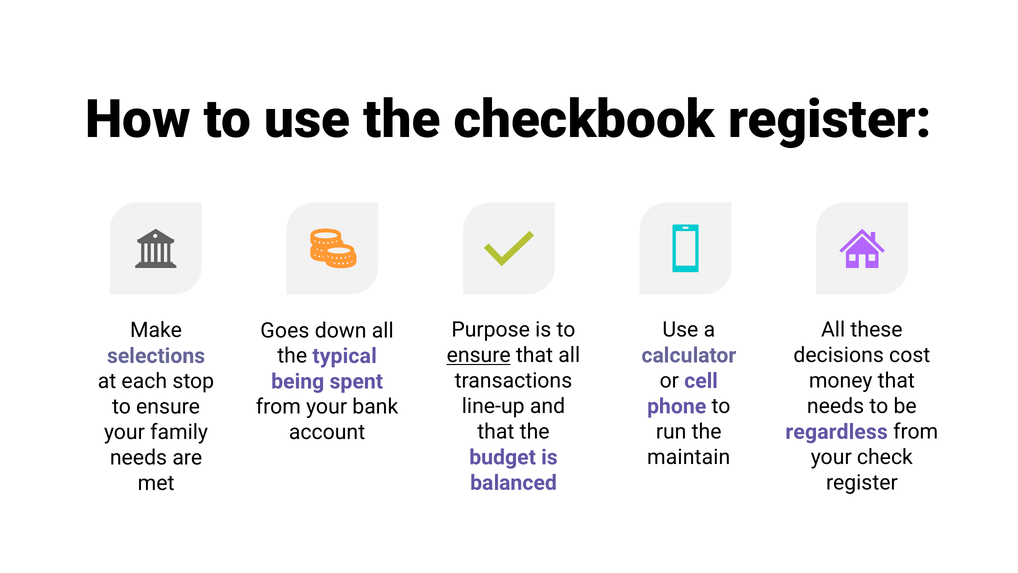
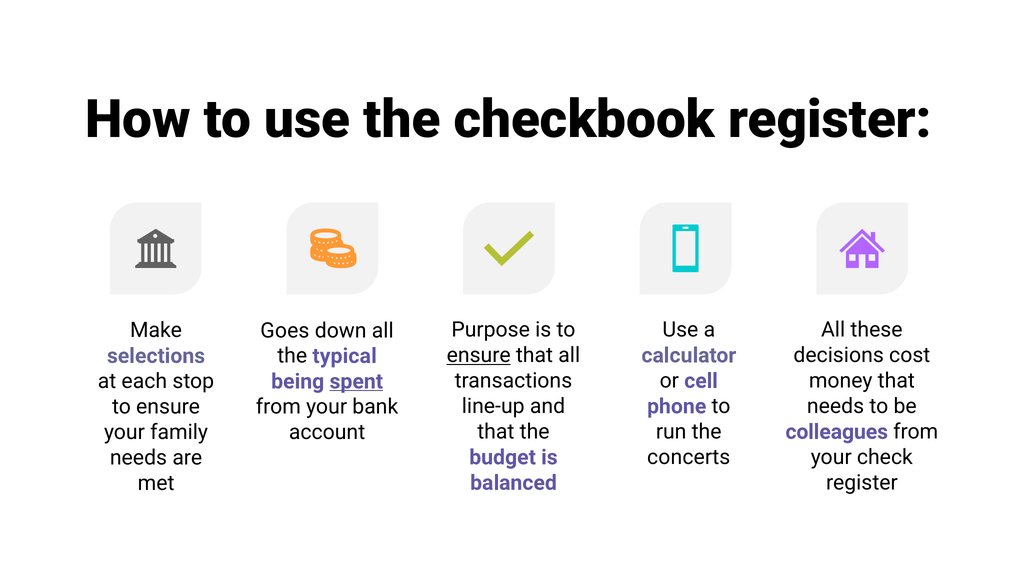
spent underline: none -> present (356, 381)
regardless: regardless -> colleagues (837, 432)
maintain: maintain -> concerts (689, 457)
